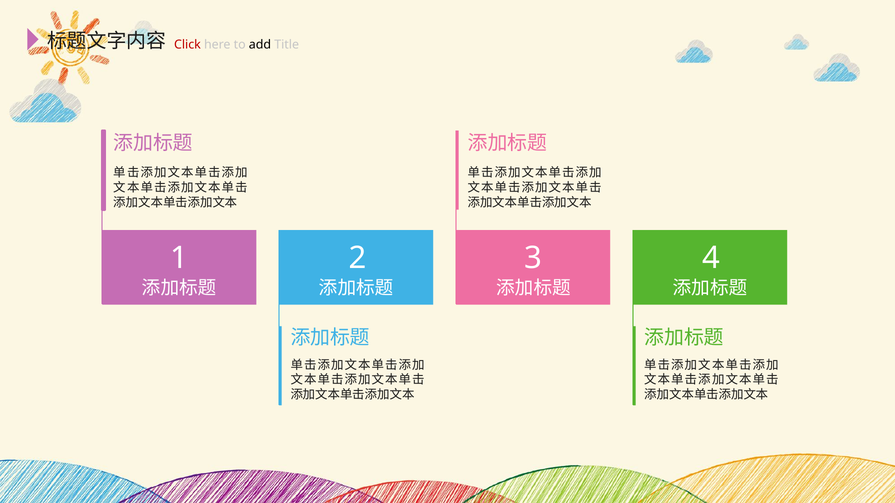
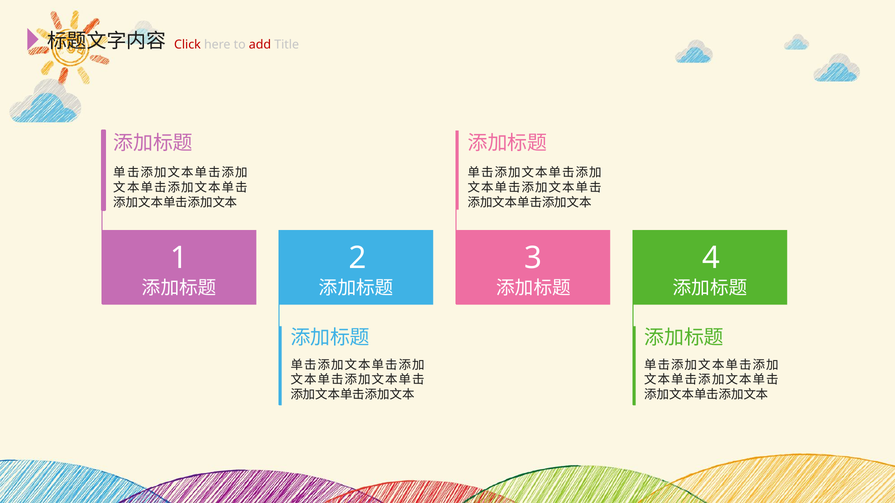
add colour: black -> red (260, 45)
